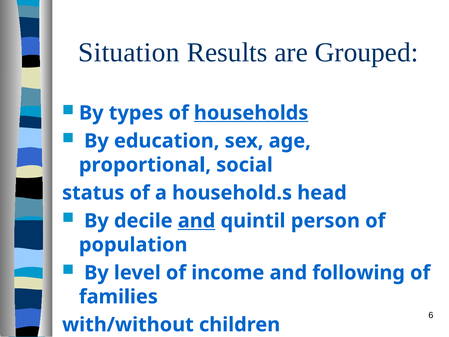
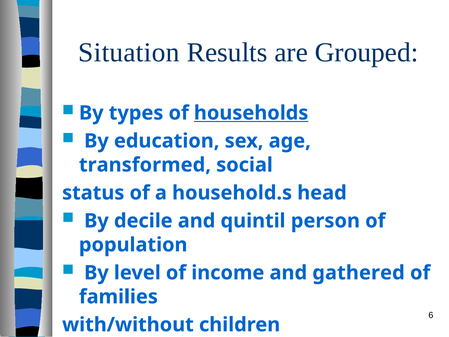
proportional: proportional -> transformed (145, 165)
and underline: present -> none (197, 221)
following: following -> gathered (359, 273)
